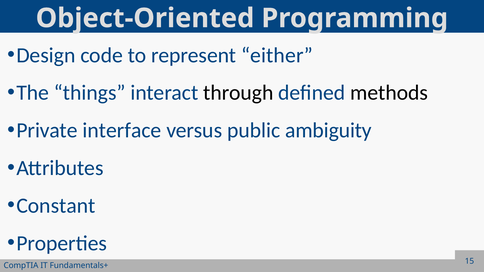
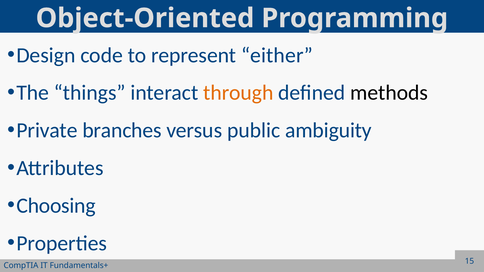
through colour: black -> orange (238, 93)
interface: interface -> branches (122, 131)
Constant: Constant -> Choosing (56, 206)
